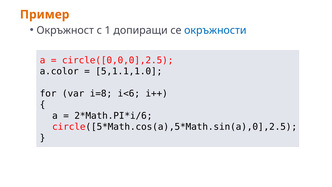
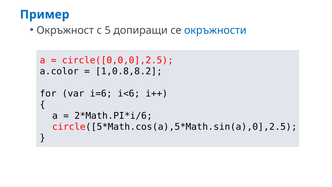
Пример colour: orange -> blue (45, 15)
1: 1 -> 5 (108, 30)
5,1.1,1.0: 5,1.1,1.0 -> 1,0.8,8.2 (129, 71)
i=8: i=8 -> i=6 (101, 93)
